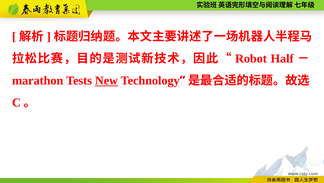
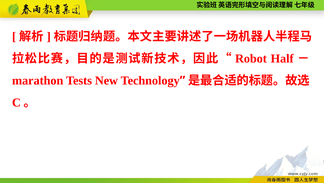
New underline: present -> none (106, 80)
